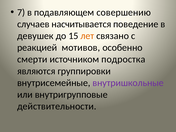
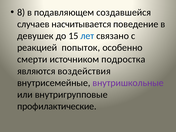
7: 7 -> 8 (21, 12)
совершению: совершению -> создавшейся (124, 12)
лет colour: orange -> blue (87, 36)
мотивов: мотивов -> попыток (81, 48)
группировки: группировки -> воздействия (84, 71)
действительности: действительности -> профилактические (57, 106)
